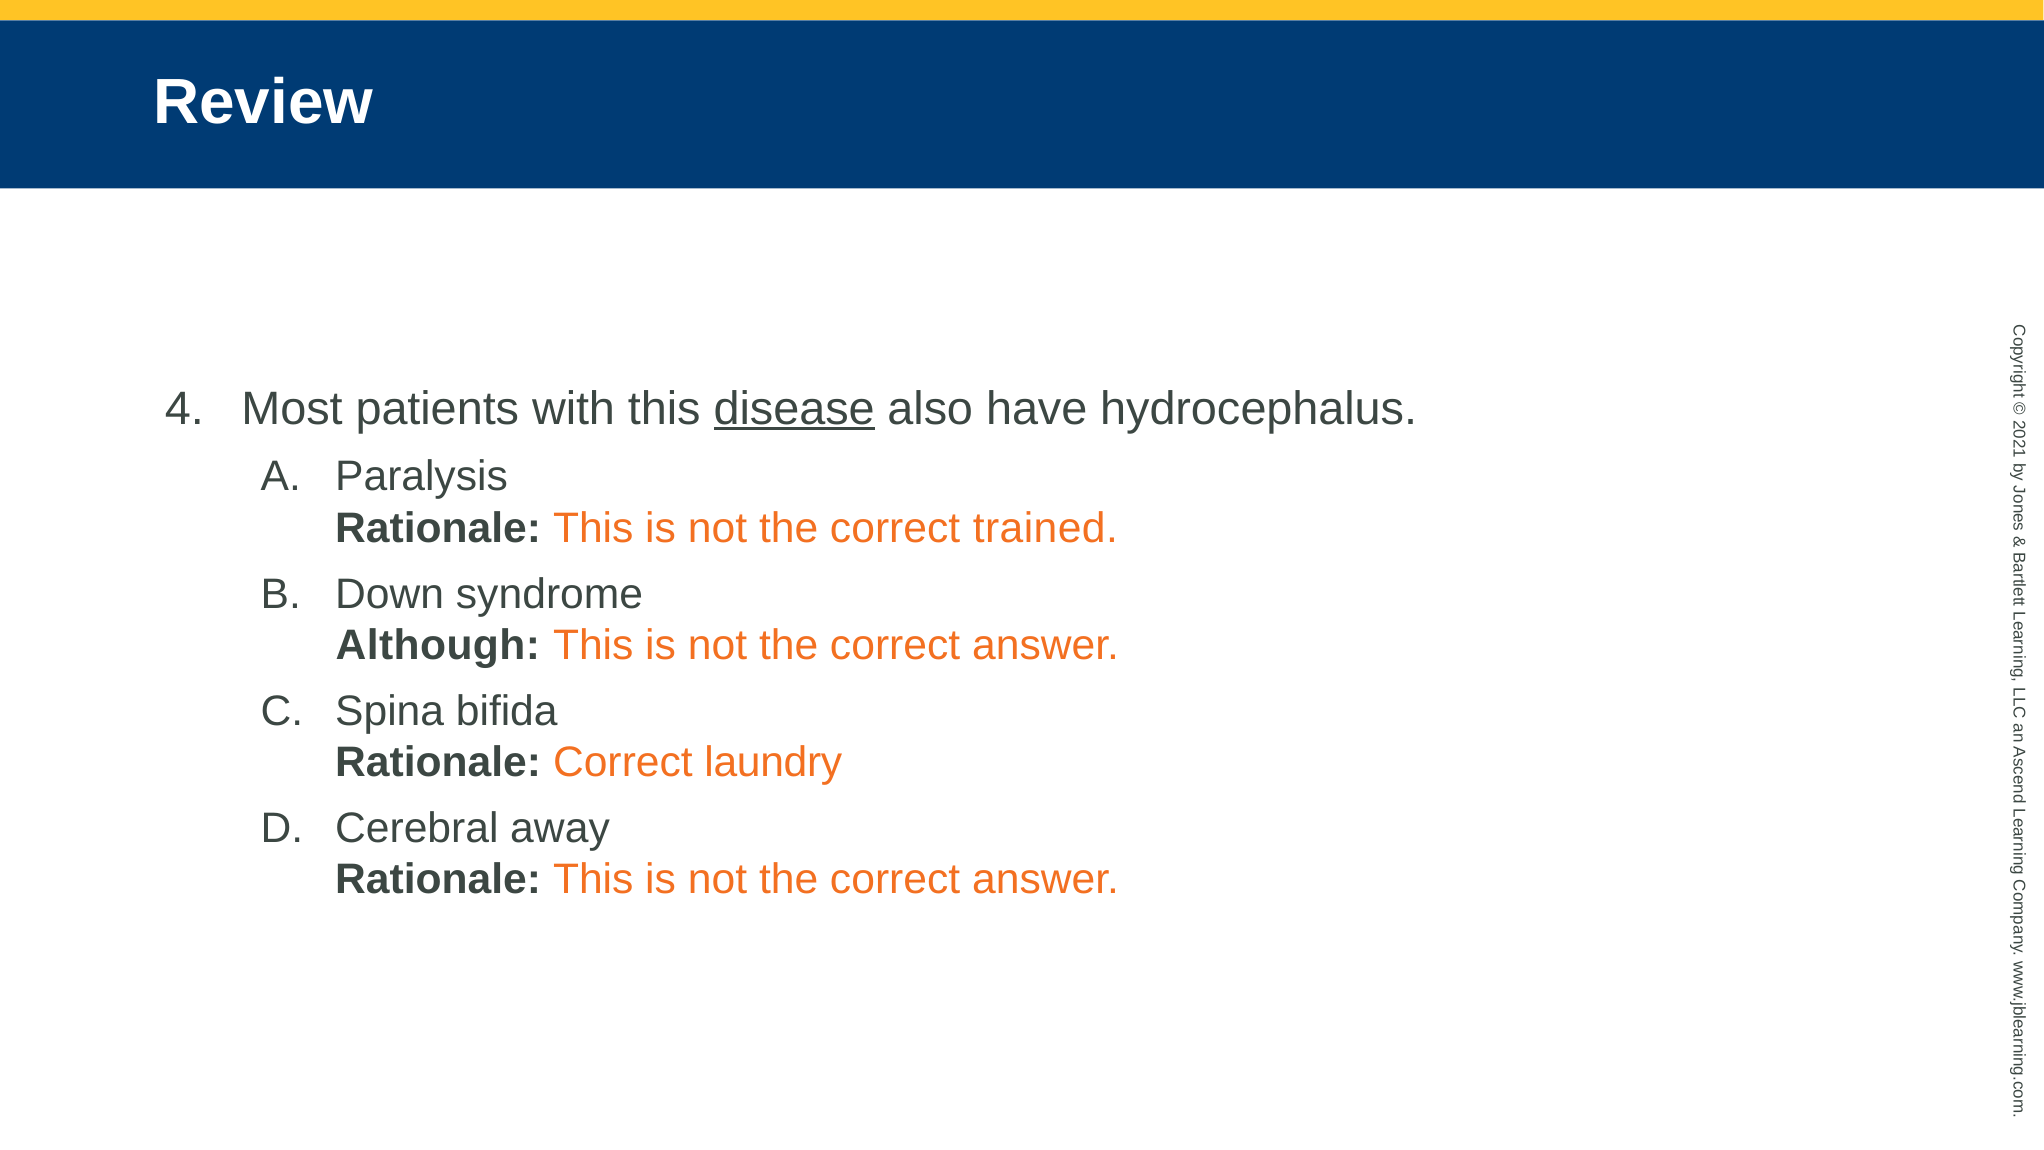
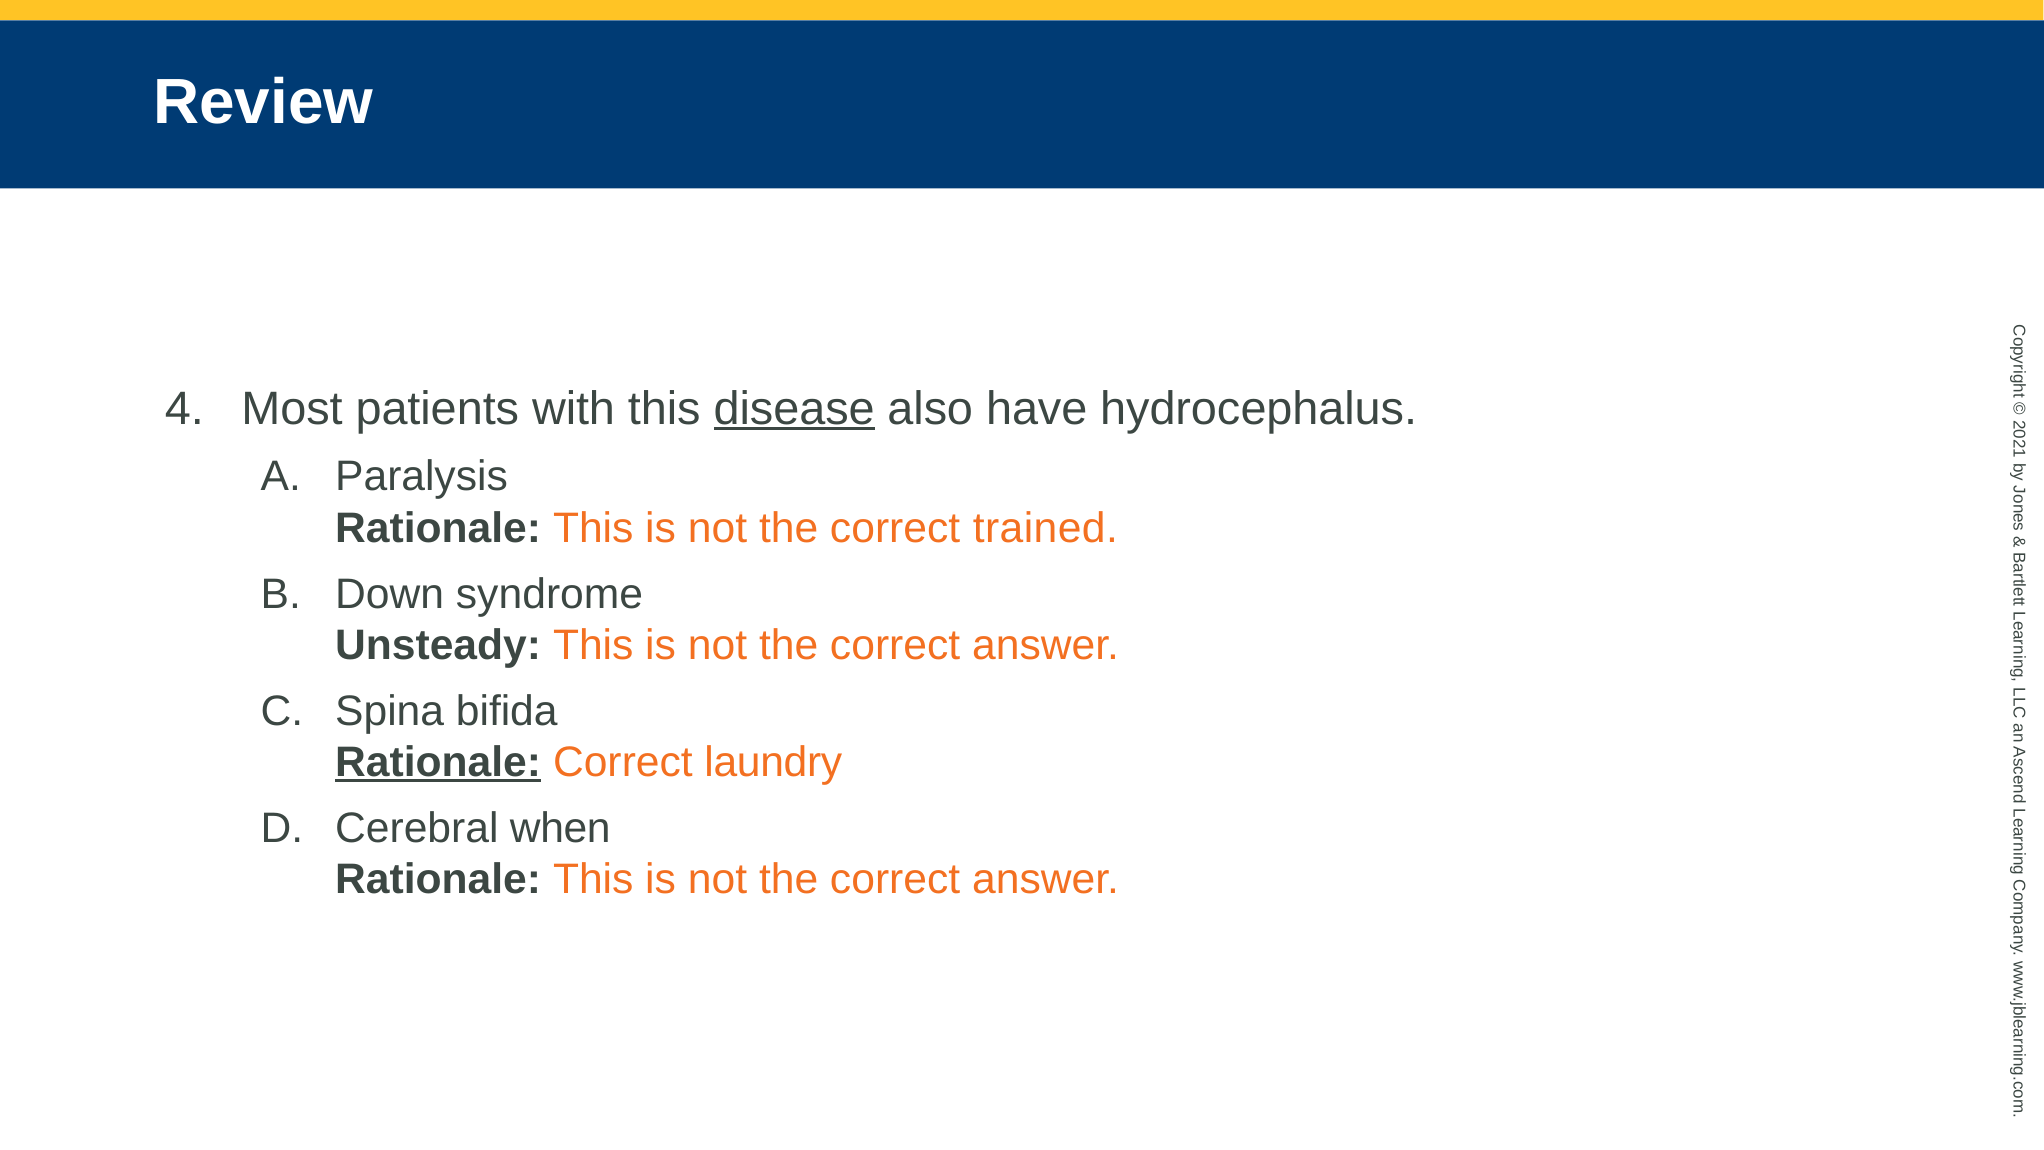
Although: Although -> Unsteady (438, 645)
Rationale underline: none -> present (438, 762)
away: away -> when (560, 828)
